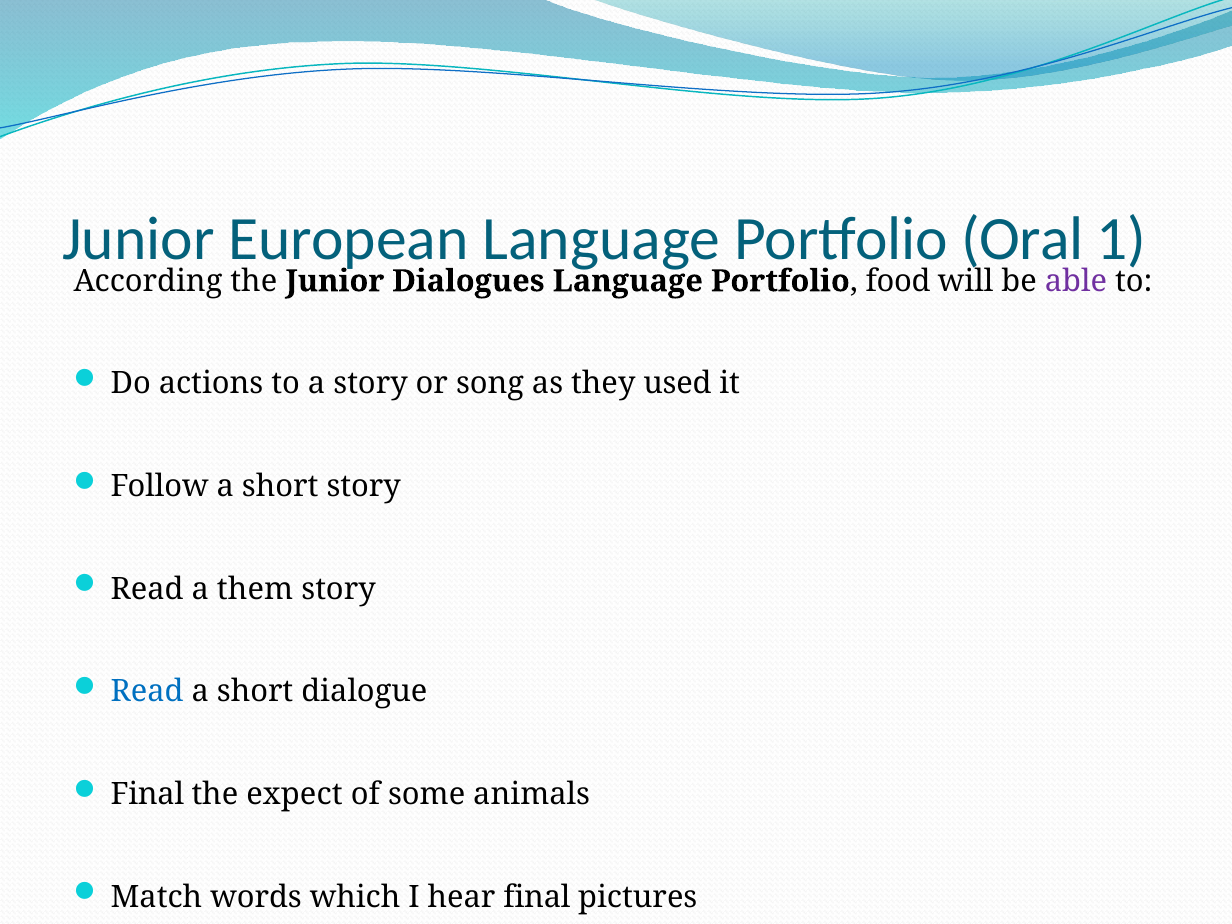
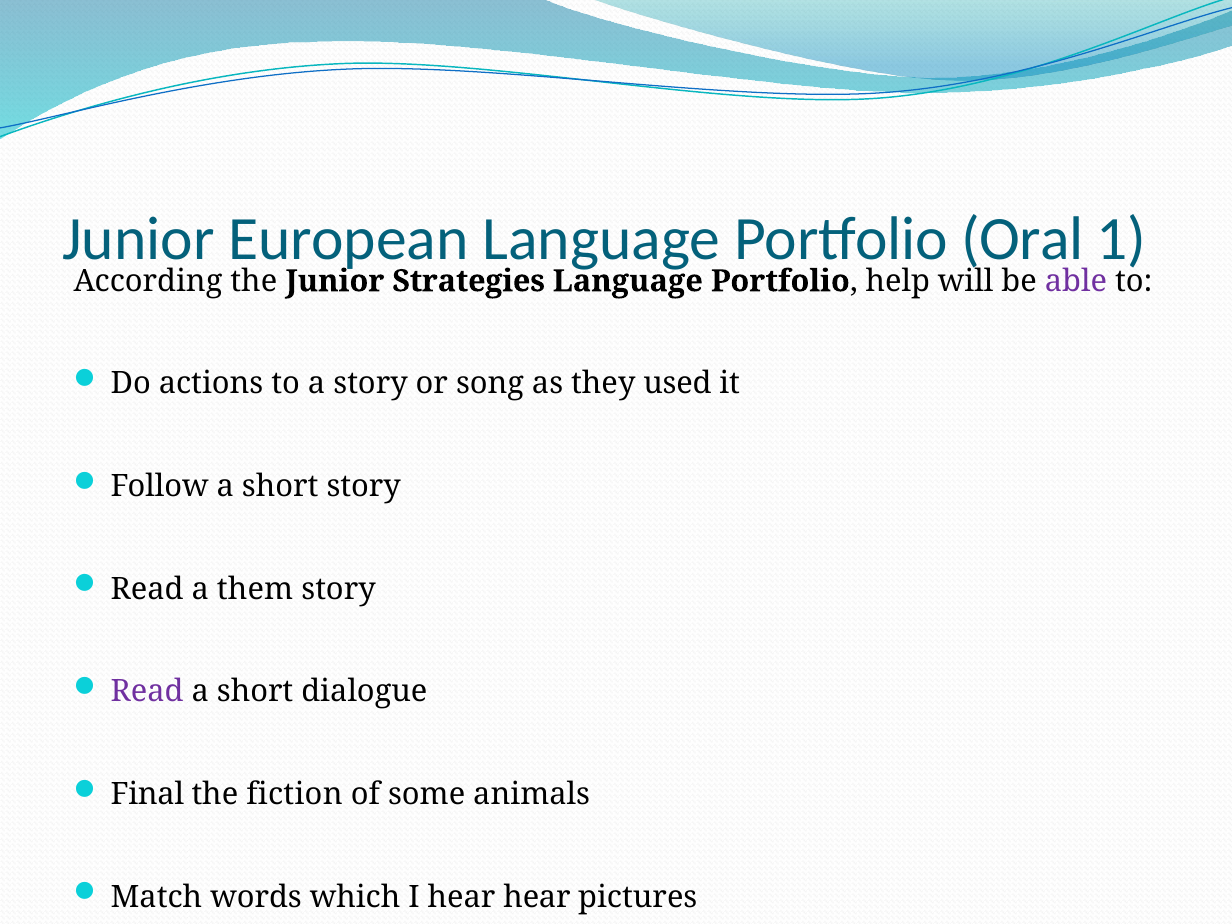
Dialogues: Dialogues -> Strategies (469, 281)
food: food -> help (898, 281)
Read colour: blue -> purple (147, 692)
expect: expect -> fiction (294, 794)
hear final: final -> hear (537, 897)
